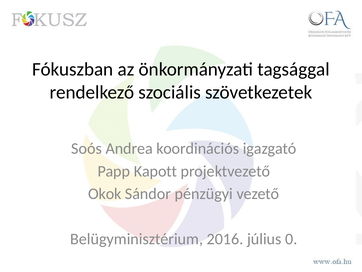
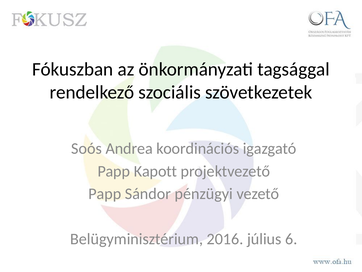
Okok: Okok -> Papp (105, 193)
0: 0 -> 6 (291, 239)
